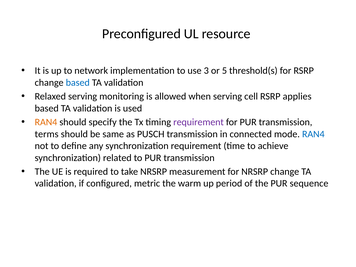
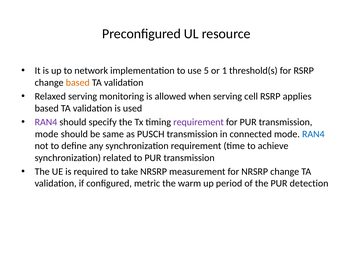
3: 3 -> 5 (206, 71)
5: 5 -> 1 (224, 71)
based colour: blue -> orange (78, 83)
RAN4 colour: orange -> purple (46, 122)
terms: terms -> mode (47, 134)
sequence: sequence -> detection (309, 183)
